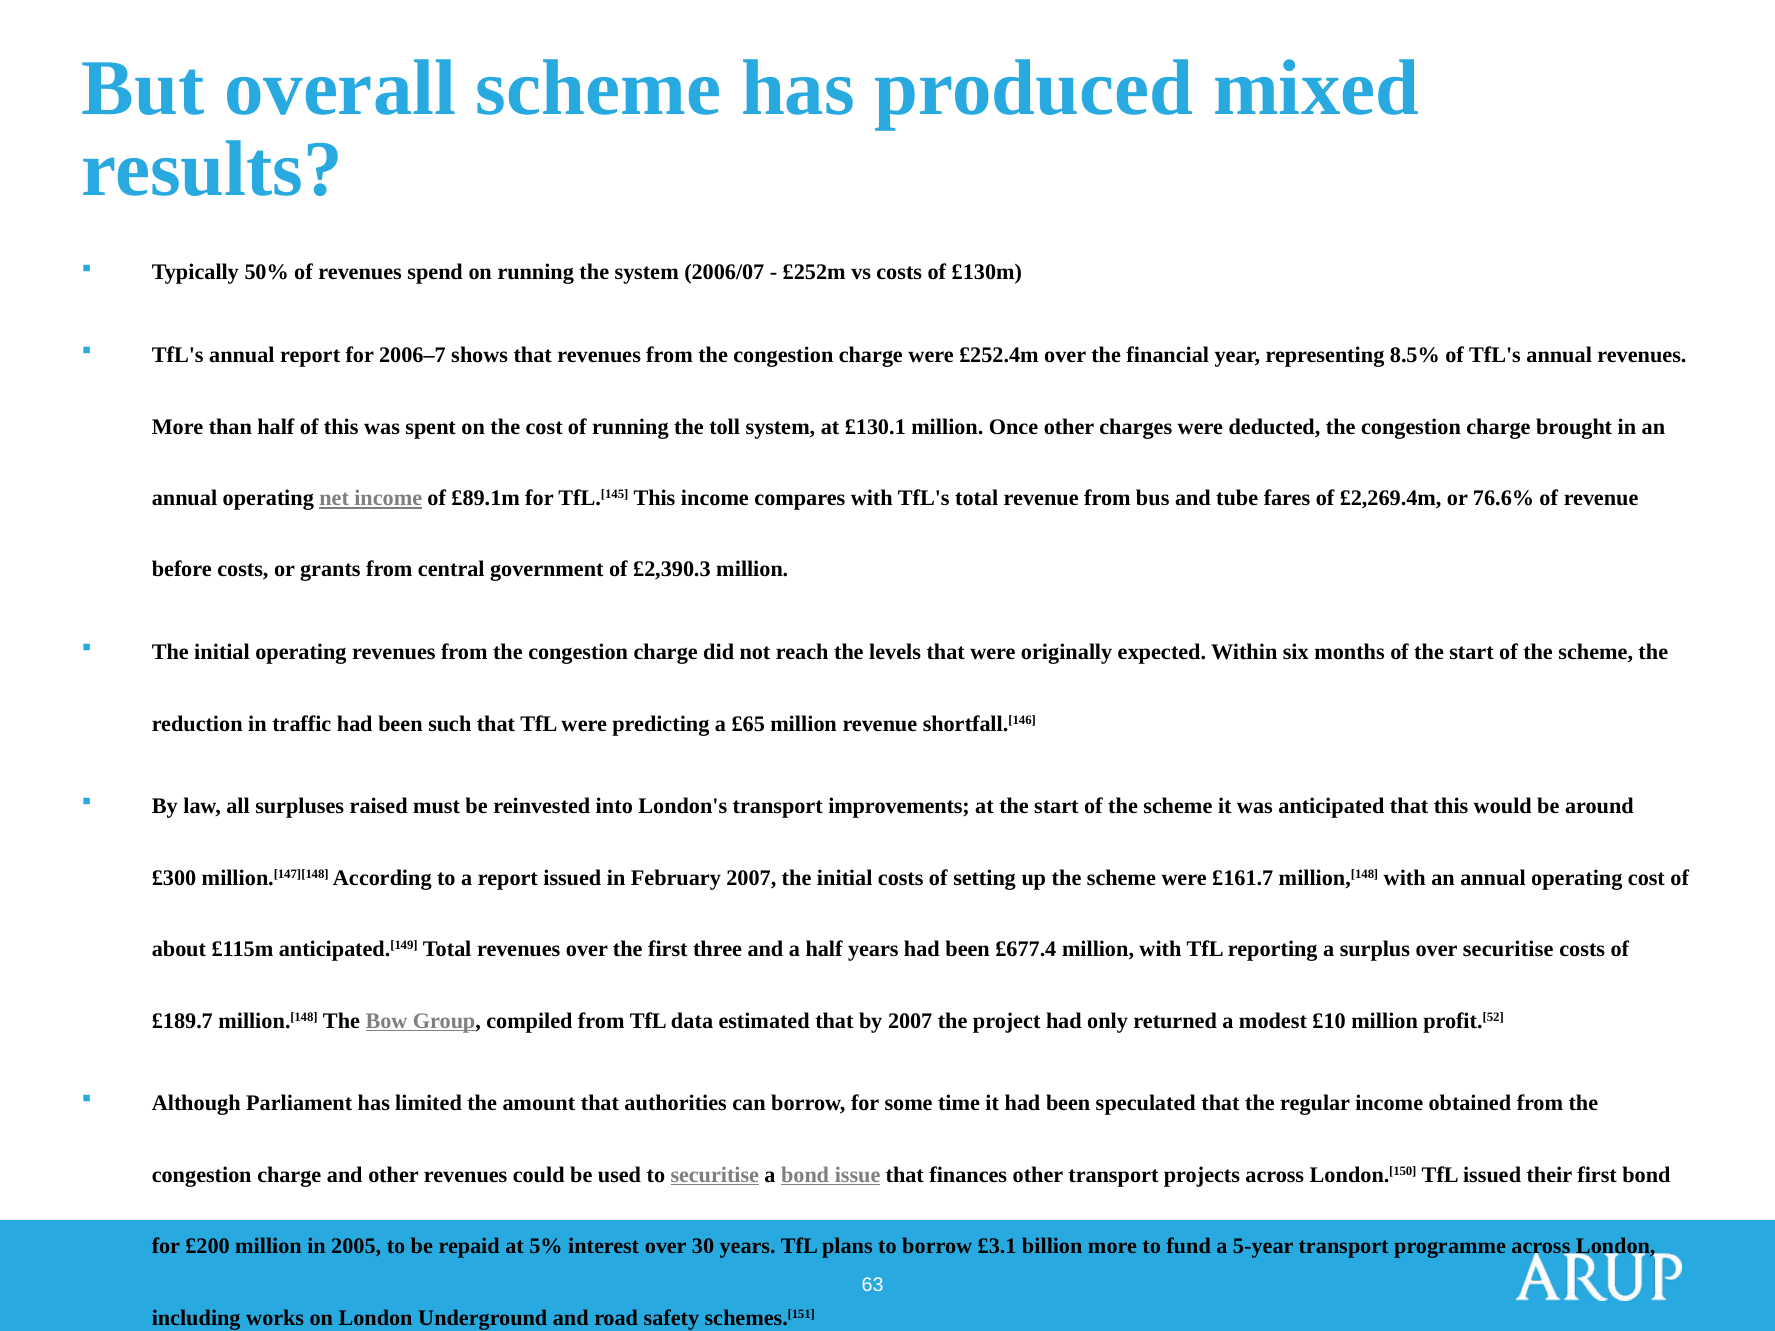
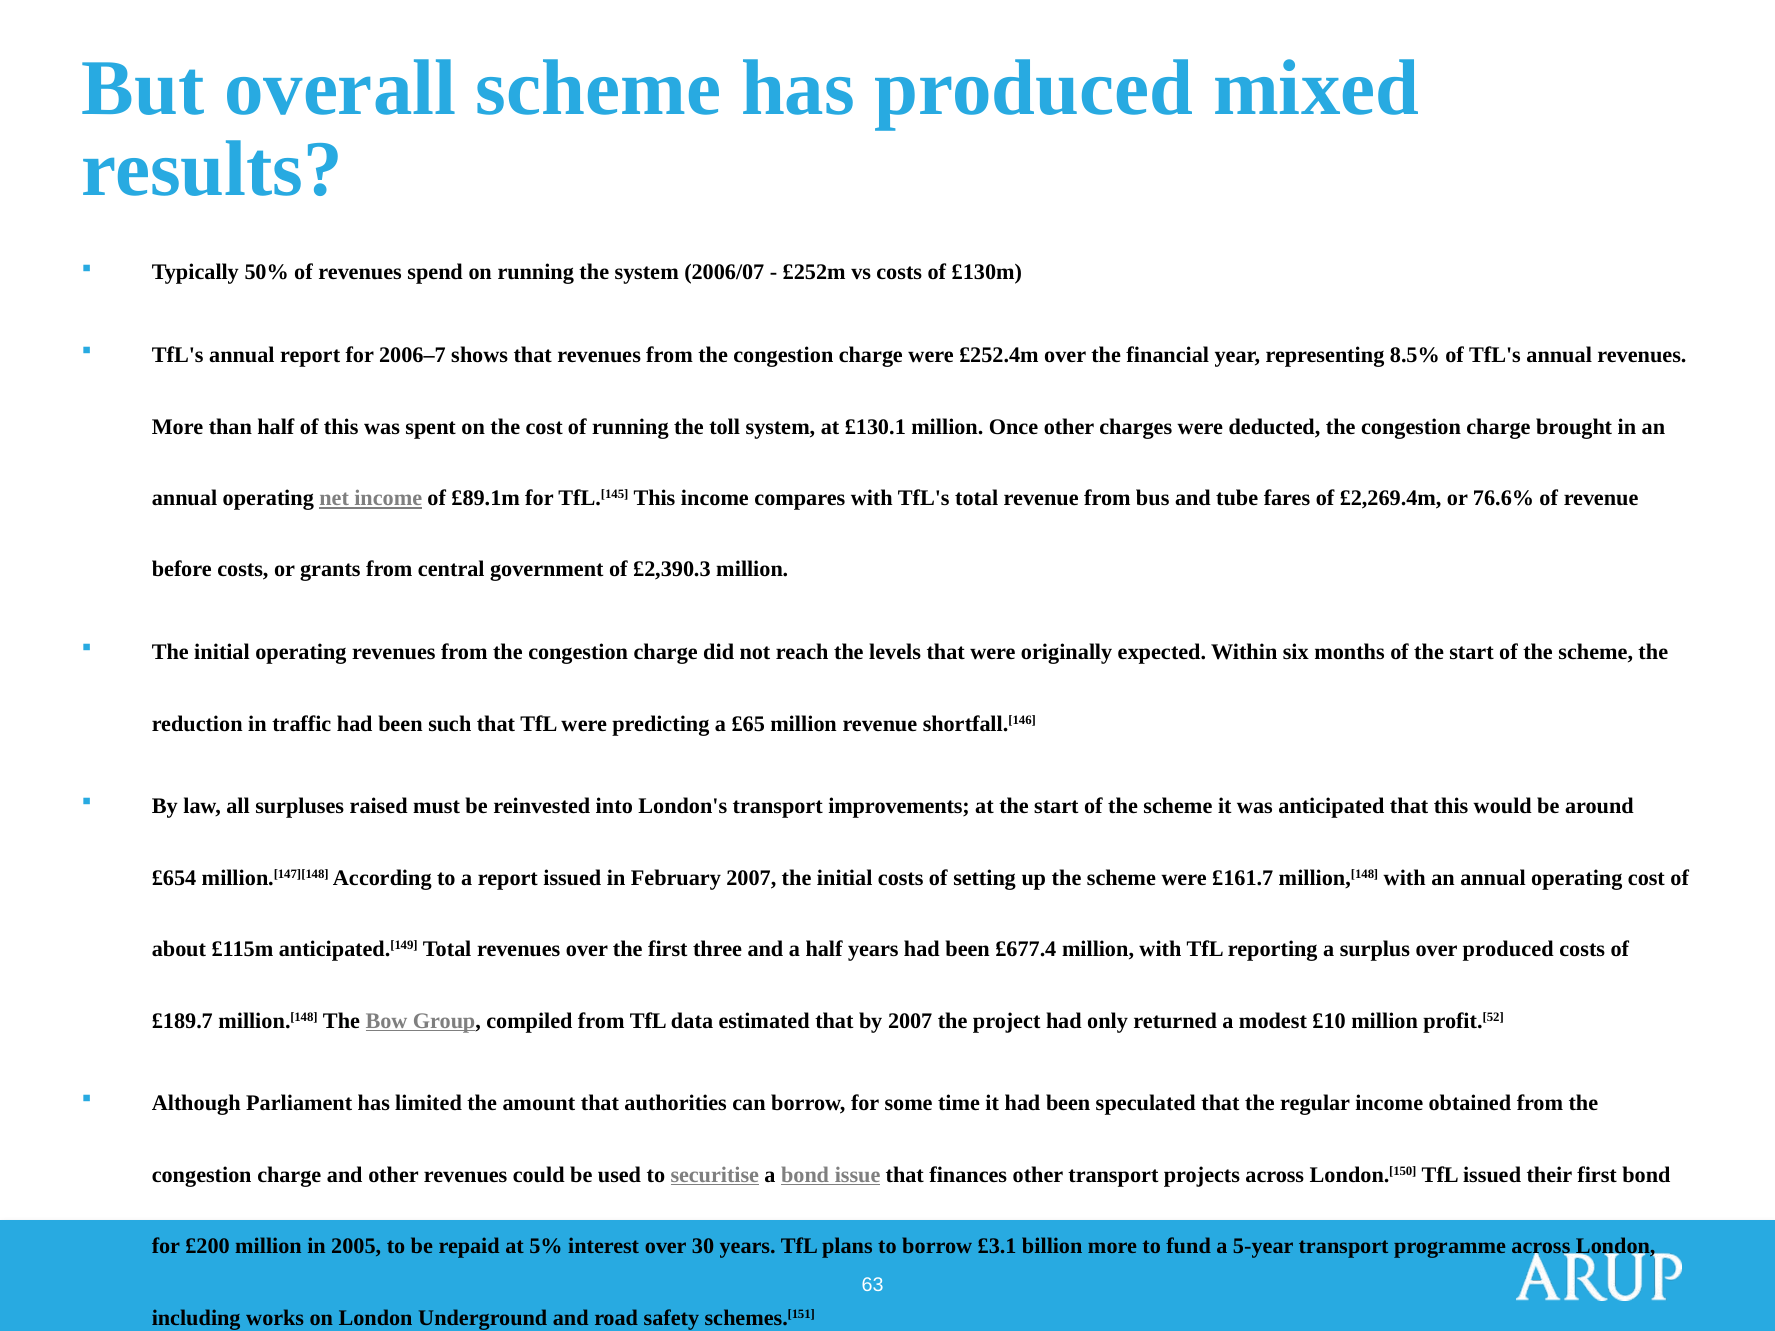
£300: £300 -> £654 (174, 878)
over securitise: securitise -> produced (1508, 949)
